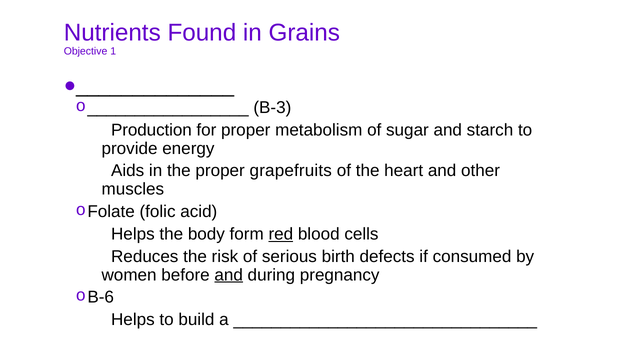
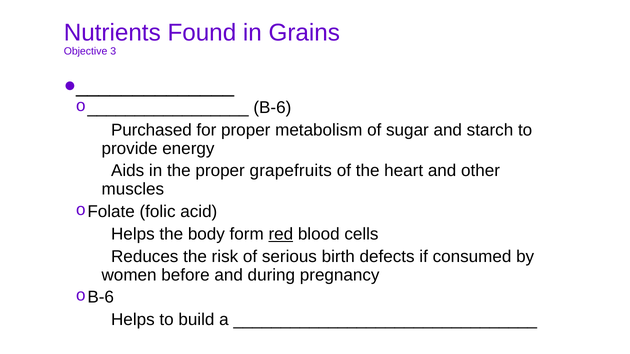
1: 1 -> 3 (113, 51)
B-3: B-3 -> B-6 (272, 108)
Production: Production -> Purchased (151, 130)
and underline: present -> none (229, 275)
